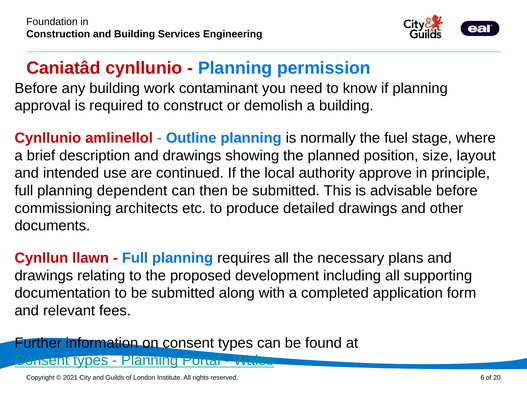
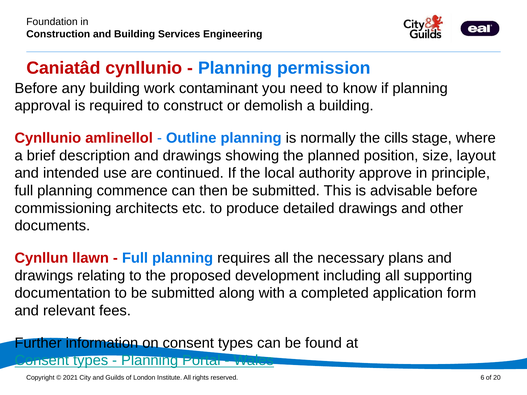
fuel: fuel -> cills (396, 138)
dependent: dependent -> commence (132, 191)
